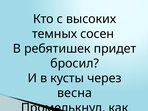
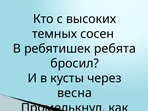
придет: придет -> ребята (115, 49)
